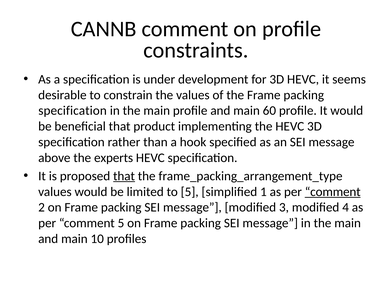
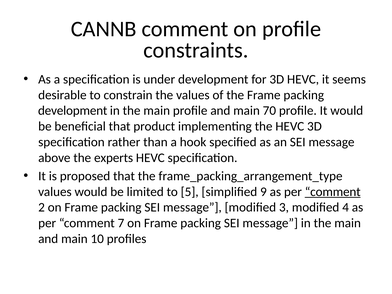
specification: specification -> development (73, 111)
60: 60 -> 70 (269, 111)
that underline: present -> none (124, 176)
1: 1 -> 9 (263, 192)
comment 5: 5 -> 7 (121, 223)
